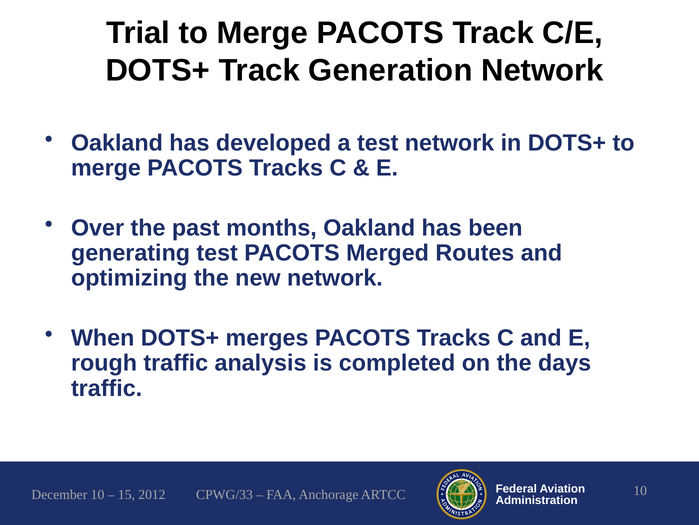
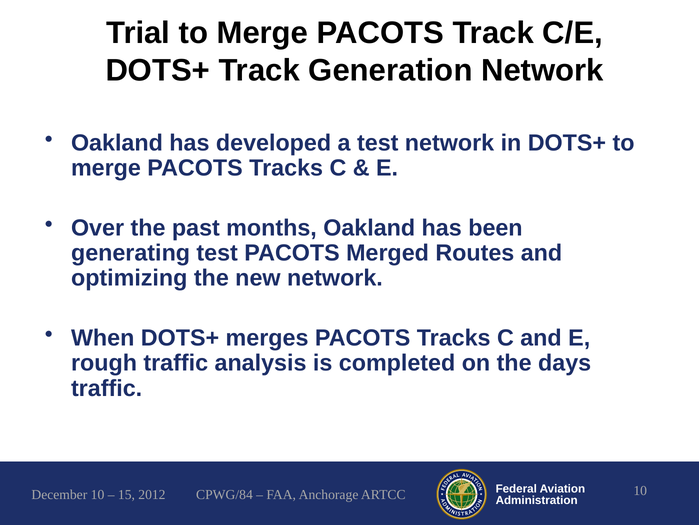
CPWG/33: CPWG/33 -> CPWG/84 (224, 494)
